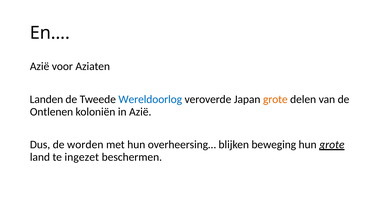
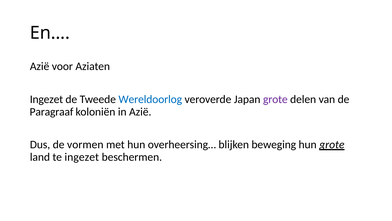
Landen: Landen -> Ingezet (46, 99)
grote colour: orange -> purple (275, 99)
Ontlenen: Ontlenen -> Paragraaf (52, 111)
worden: worden -> vormen (85, 144)
